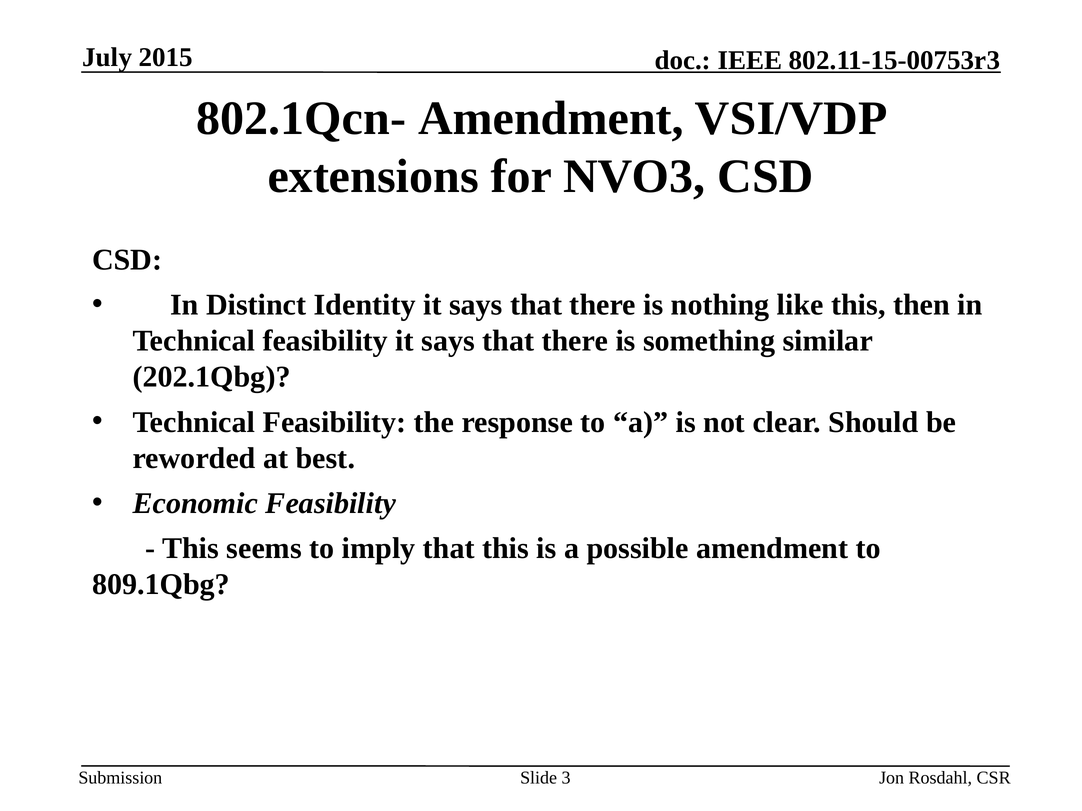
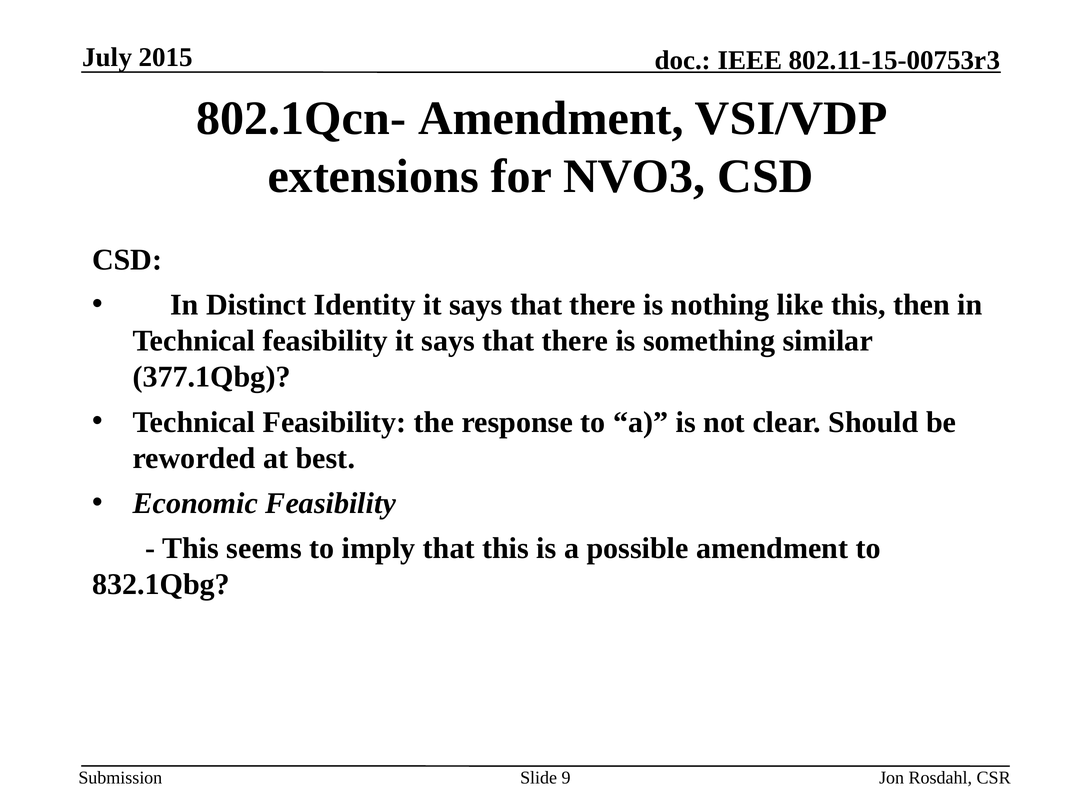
202.1Qbg: 202.1Qbg -> 377.1Qbg (212, 377)
809.1Qbg: 809.1Qbg -> 832.1Qbg (161, 585)
3: 3 -> 9 (566, 778)
